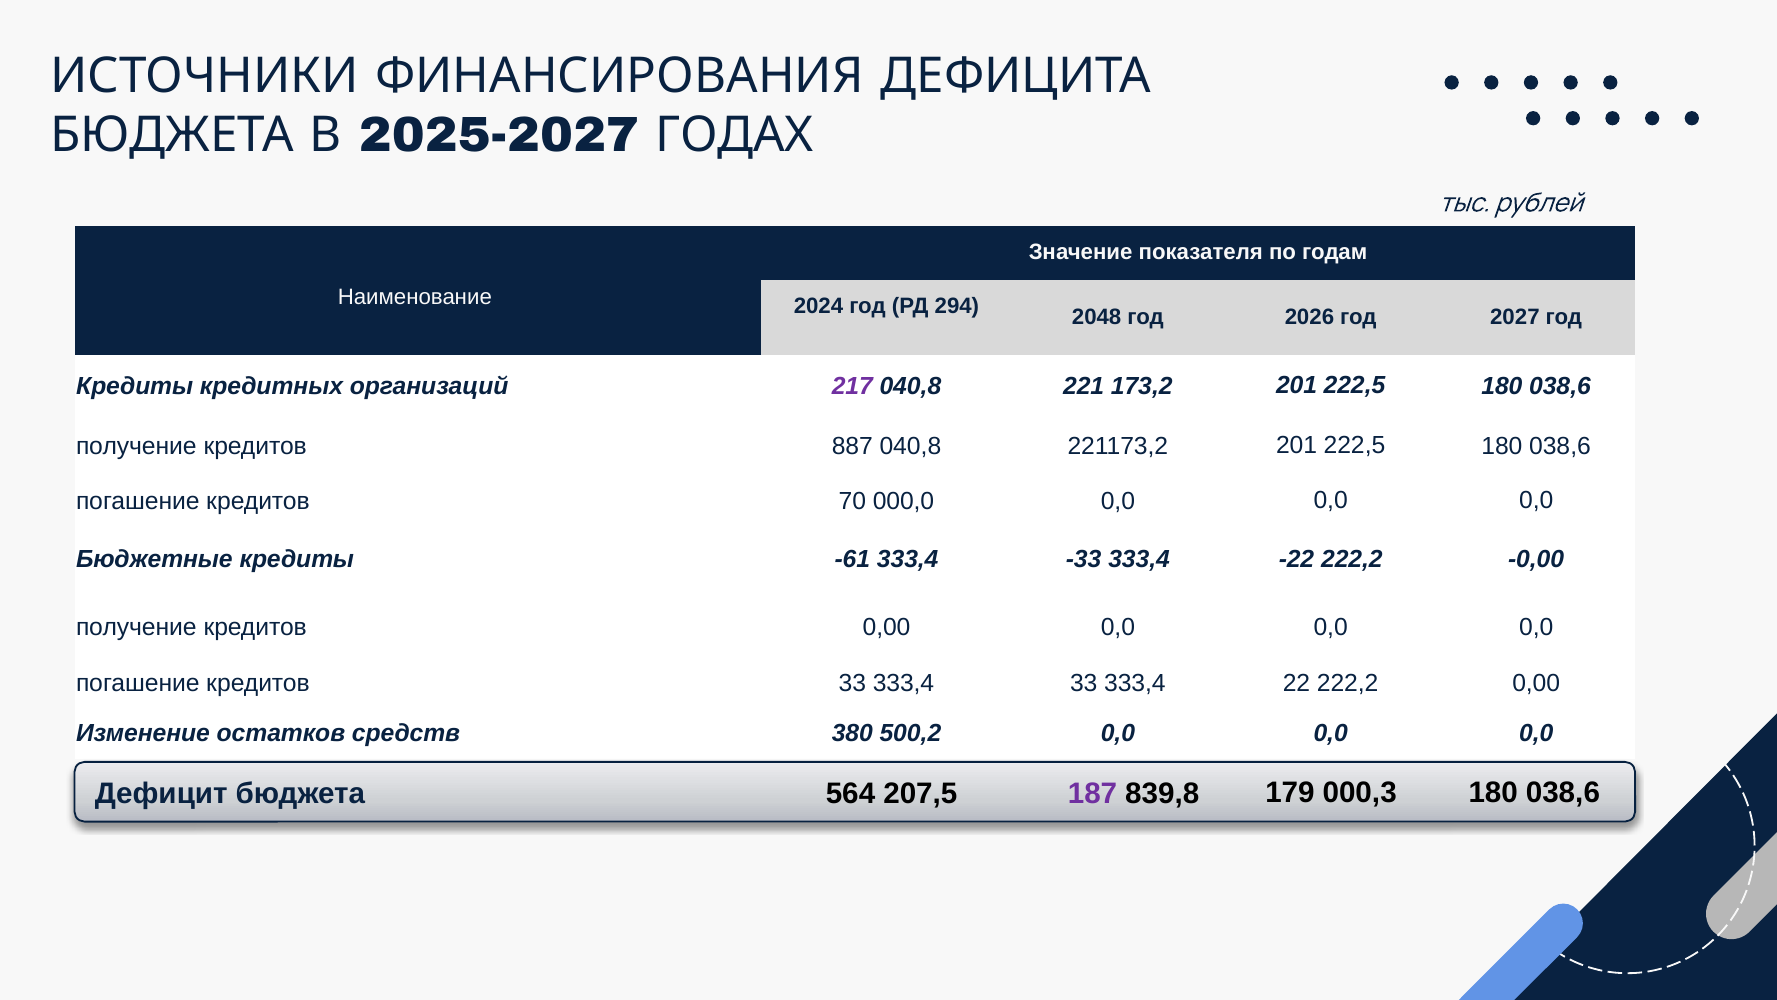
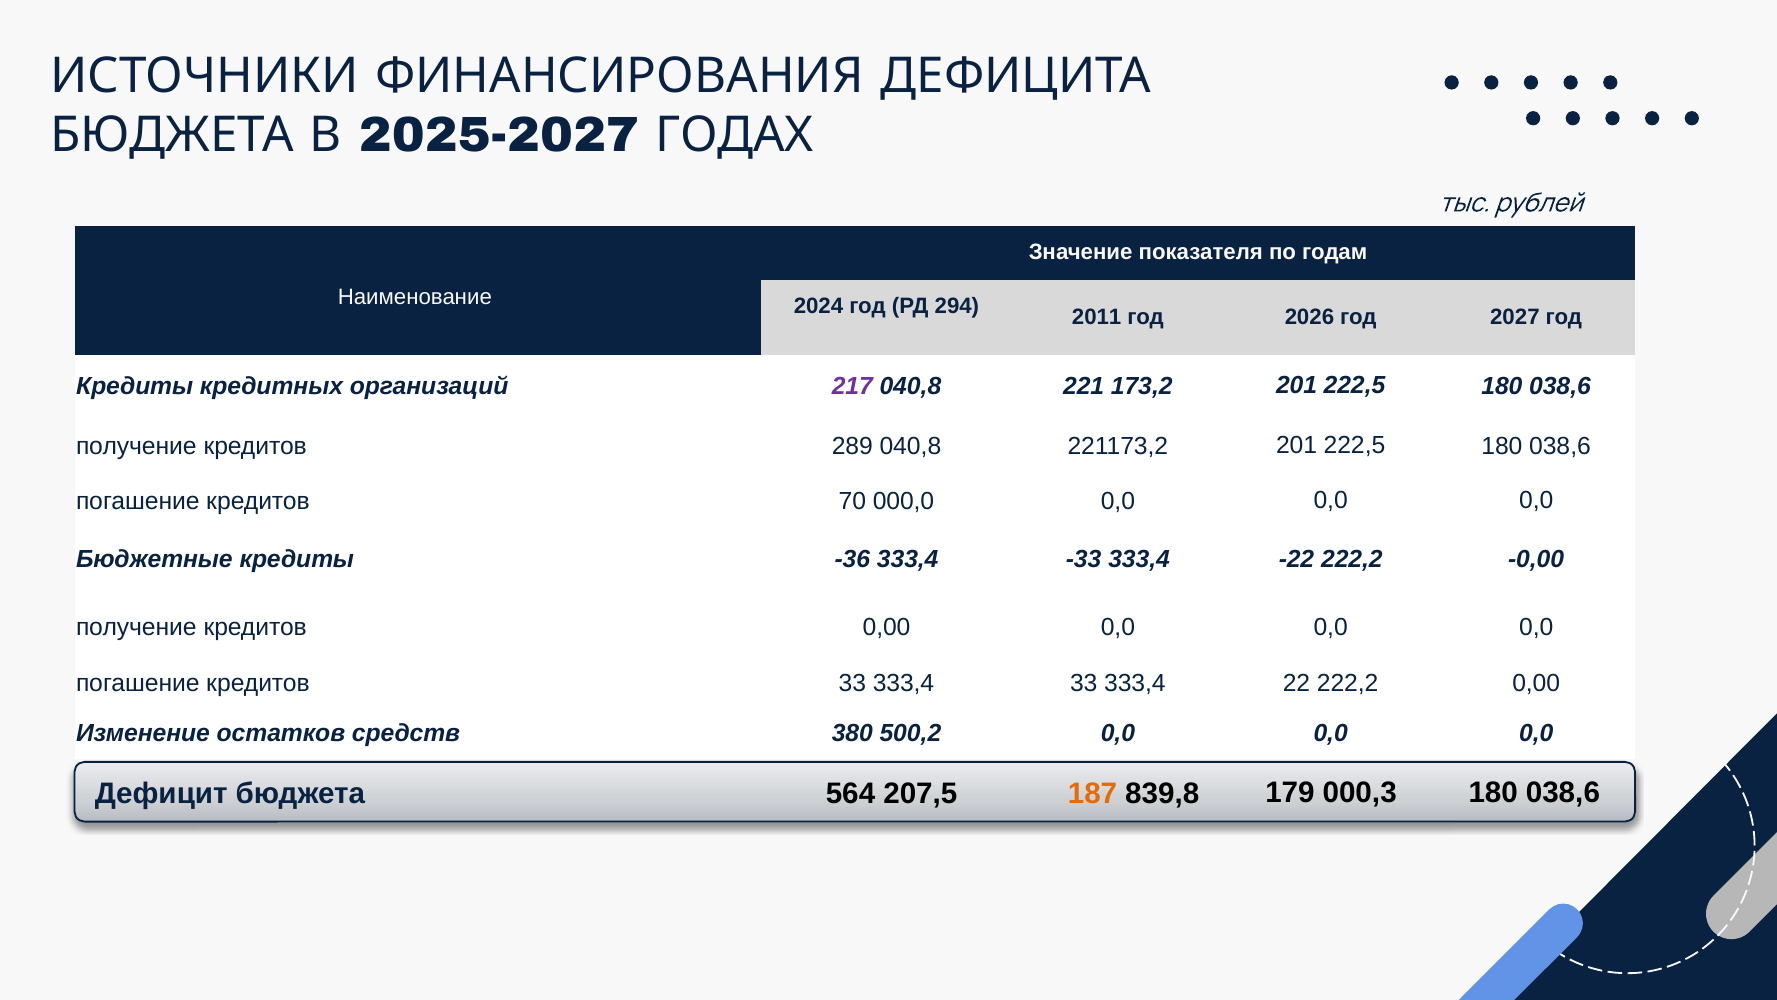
2048: 2048 -> 2011 (1097, 317)
887: 887 -> 289 (852, 446)
-61: -61 -> -36 (852, 559)
187 colour: purple -> orange (1093, 793)
